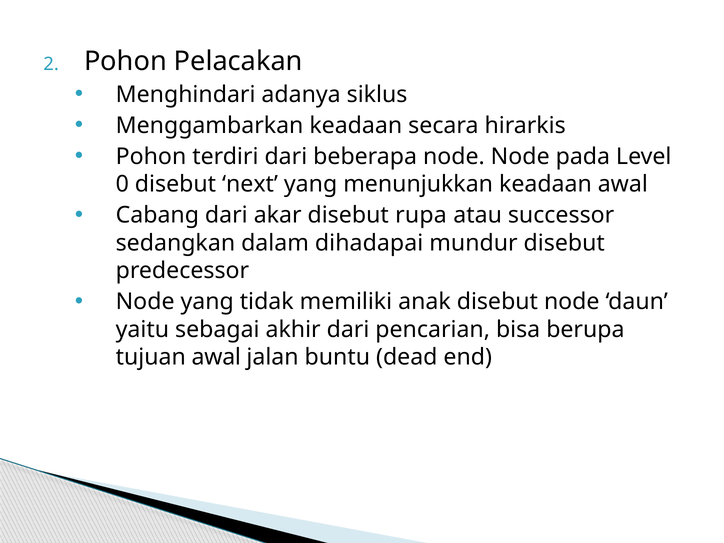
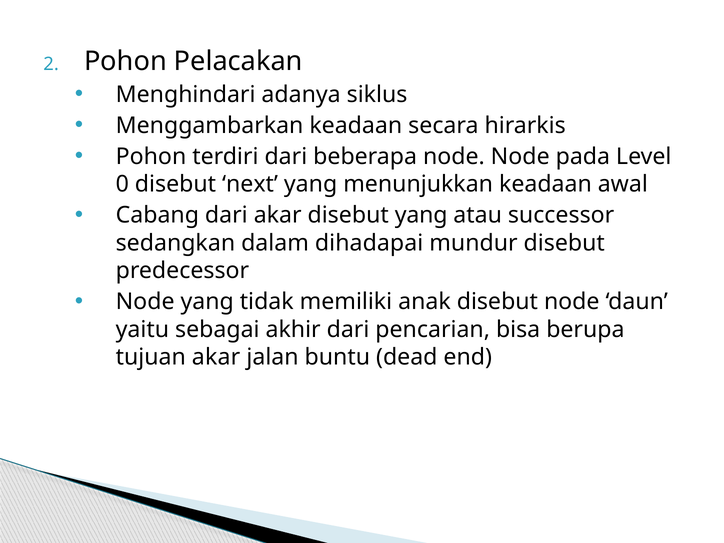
disebut rupa: rupa -> yang (421, 215)
tujuan awal: awal -> akar (216, 357)
